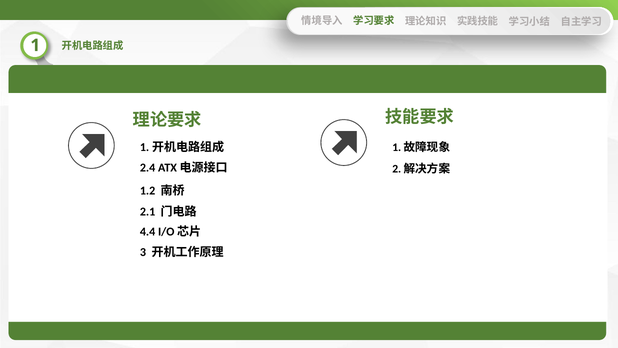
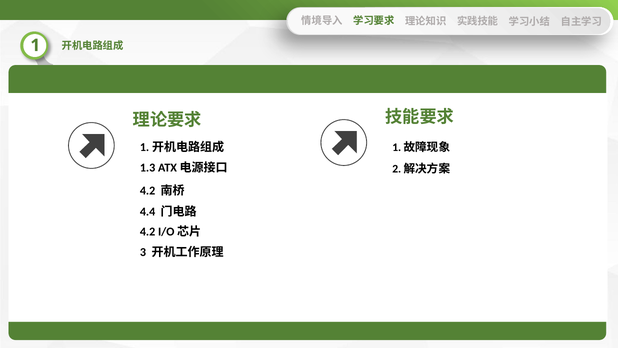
2.4: 2.4 -> 1.3 (148, 168)
1.2: 1.2 -> 4.2 (148, 190)
2.1: 2.1 -> 4.4 (148, 212)
4.4: 4.4 -> 4.2 (148, 231)
